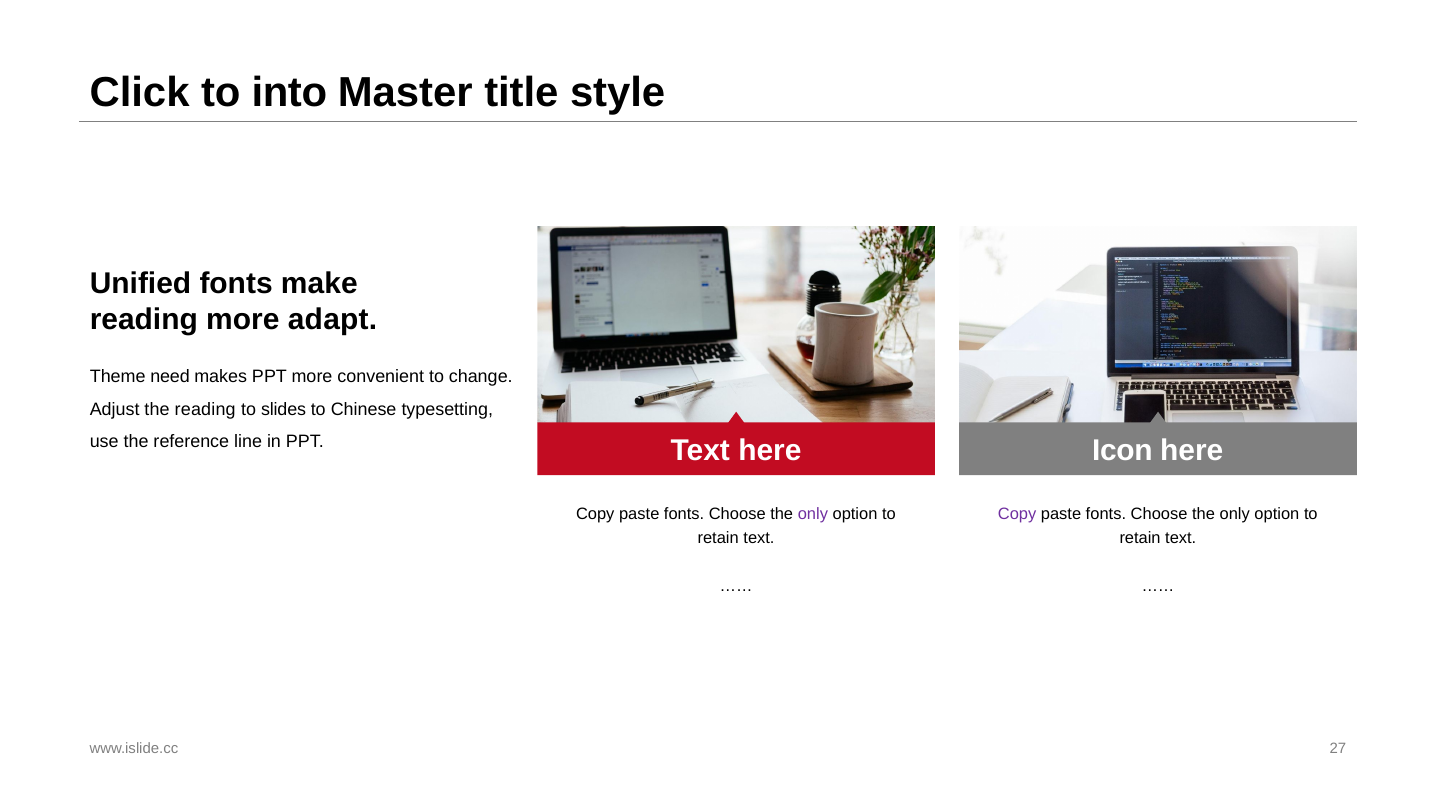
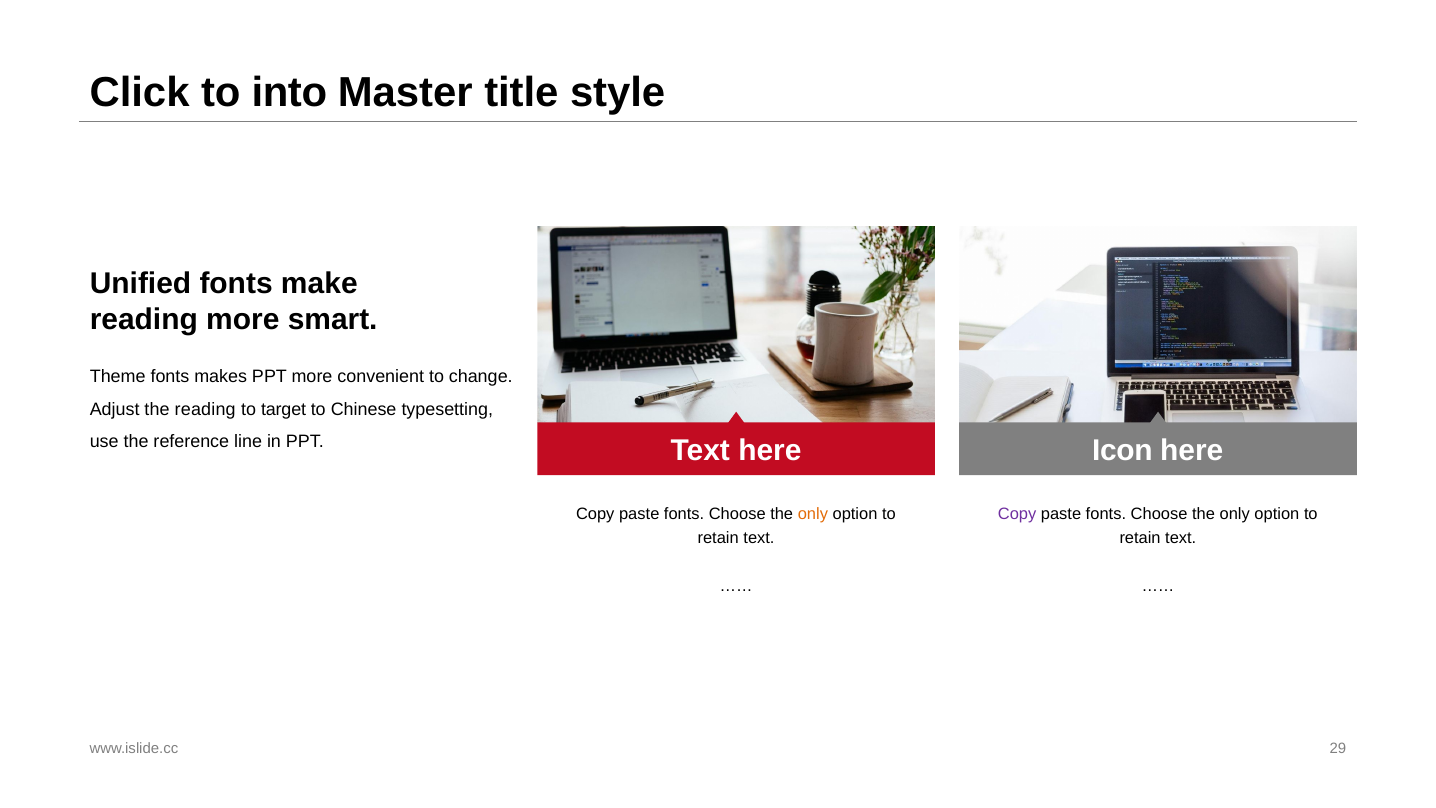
adapt: adapt -> smart (333, 320)
Theme need: need -> fonts (170, 377)
slides: slides -> target (284, 409)
only colour: purple -> orange (813, 514)
27: 27 -> 29 (1338, 748)
